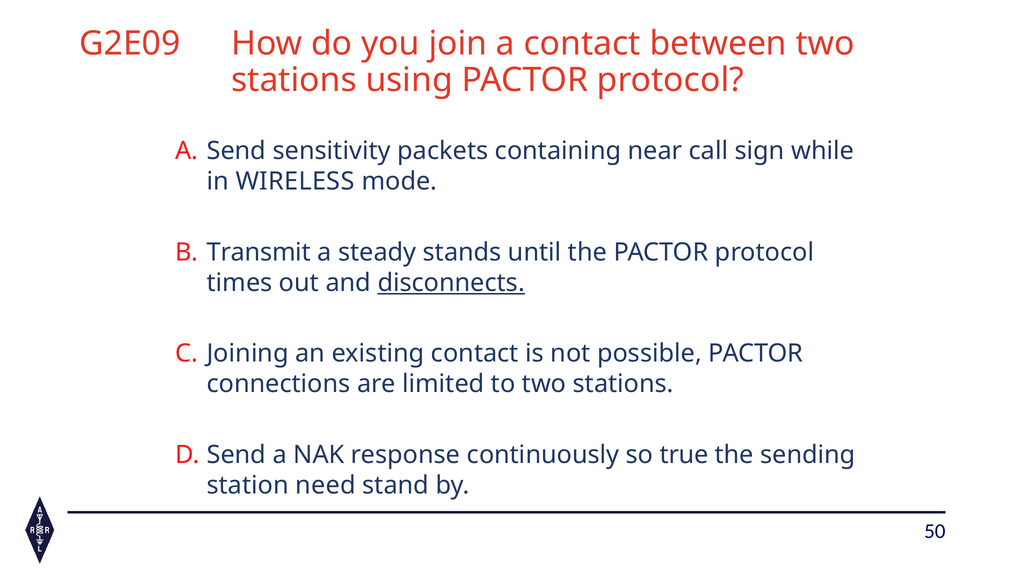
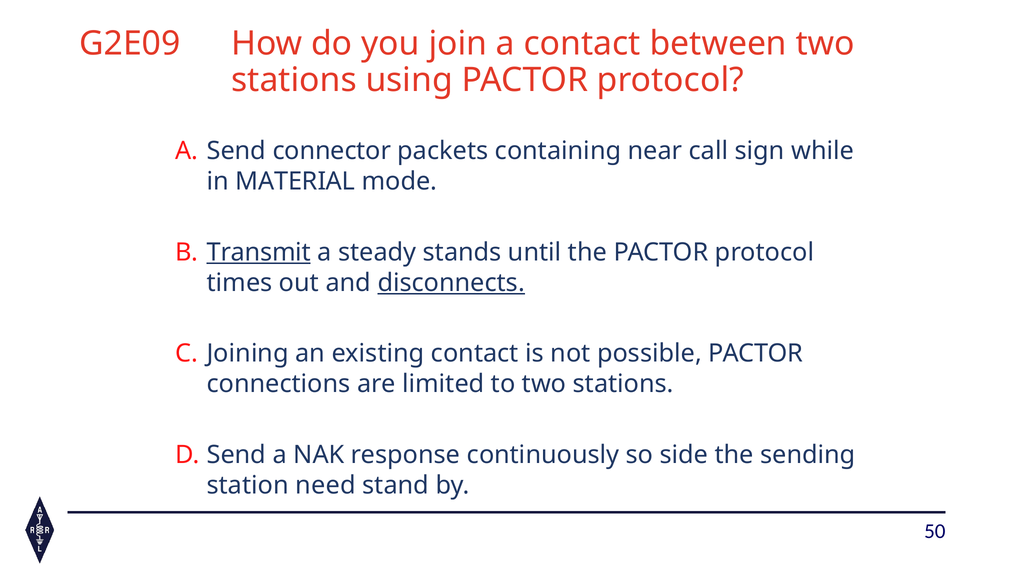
sensitivity: sensitivity -> connector (332, 151)
WIRELESS: WIRELESS -> MATERIAL (295, 181)
Transmit underline: none -> present (259, 252)
true: true -> side (684, 455)
